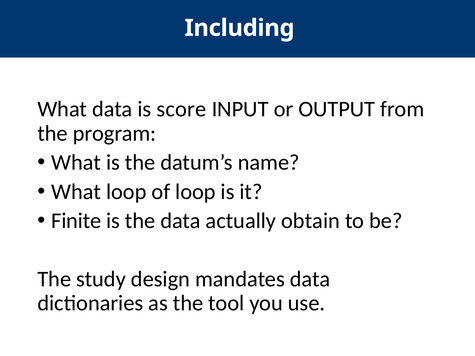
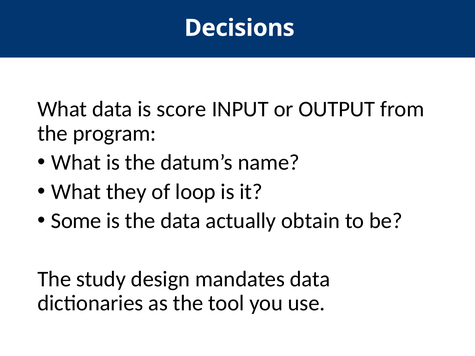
Including: Including -> Decisions (239, 28)
What loop: loop -> they (126, 192)
Finite: Finite -> Some (76, 221)
